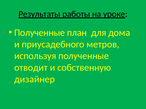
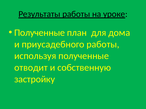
приусадебного метров: метров -> работы (103, 44)
дизайнер: дизайнер -> застройку (35, 80)
